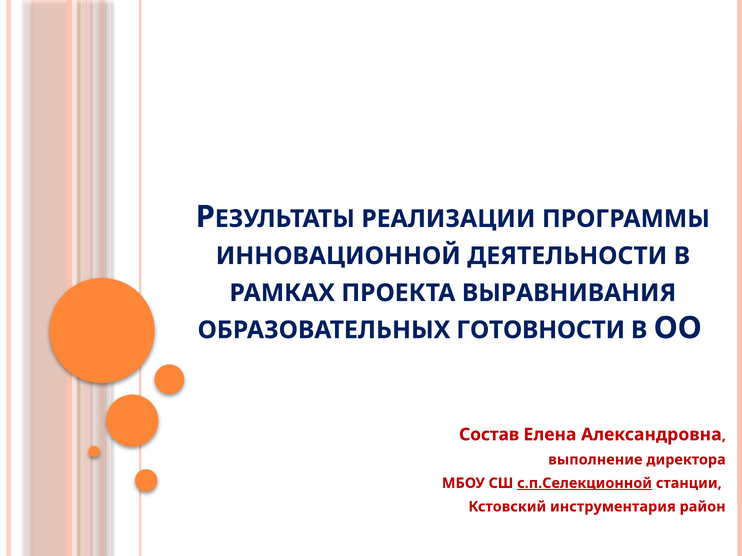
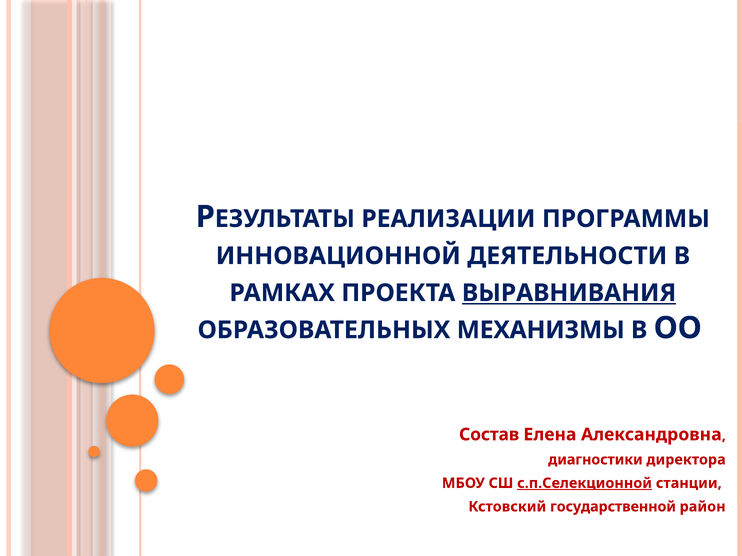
ВЫРАВНИВАНИЯ underline: none -> present (569, 293)
ГОТОВНОСТИ: ГОТОВНОСТИ -> МЕХАНИЗМЫ (541, 330)
выполнение: выполнение -> диагностики (595, 460)
инструментария: инструментария -> государственной (613, 507)
